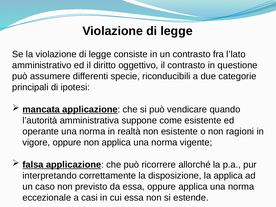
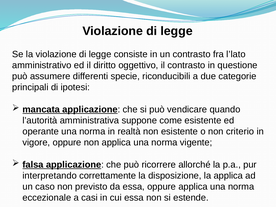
ragioni: ragioni -> criterio (240, 132)
